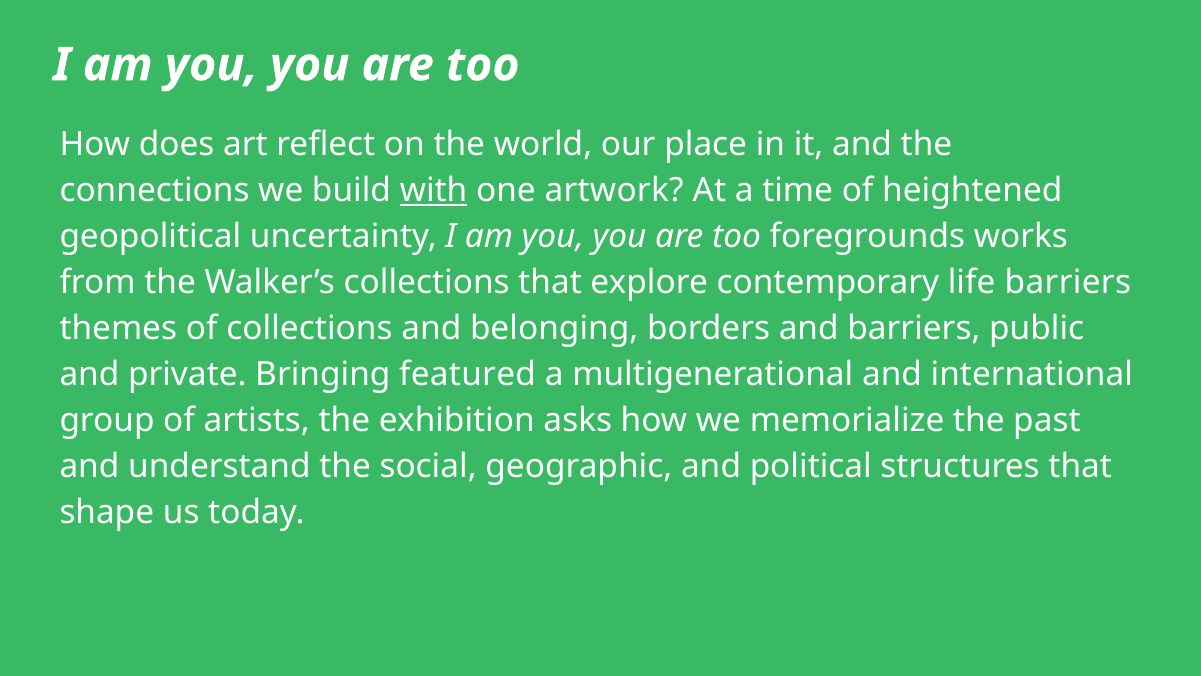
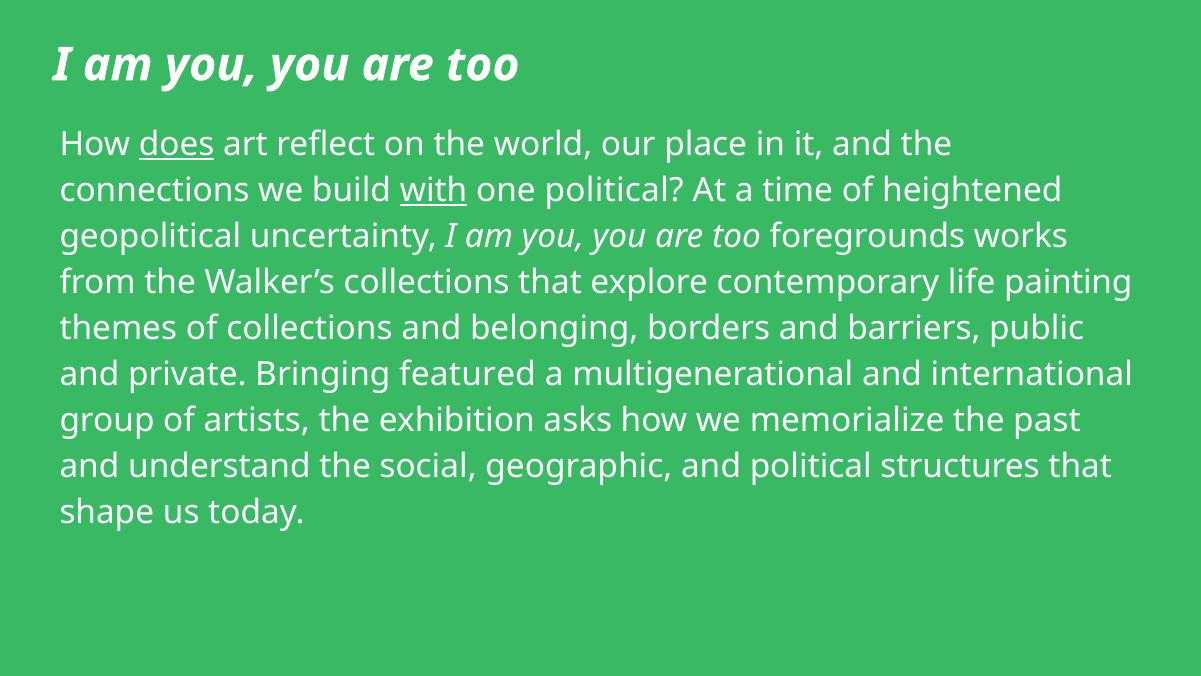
does underline: none -> present (177, 144)
one artwork: artwork -> political (614, 190)
life barriers: barriers -> painting (1068, 282)
